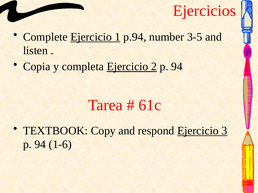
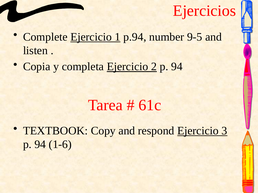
3-5: 3-5 -> 9-5 (195, 37)
